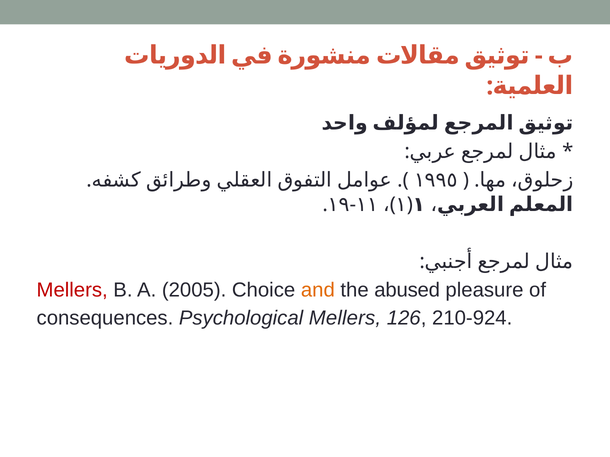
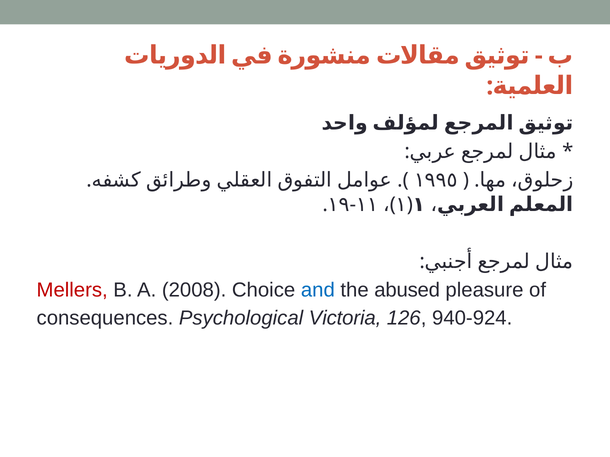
2005: 2005 -> 2008 (194, 290)
and colour: orange -> blue (318, 290)
Psychological Mellers: Mellers -> Victoria (345, 319)
210-924: 210-924 -> 940-924 (472, 319)
